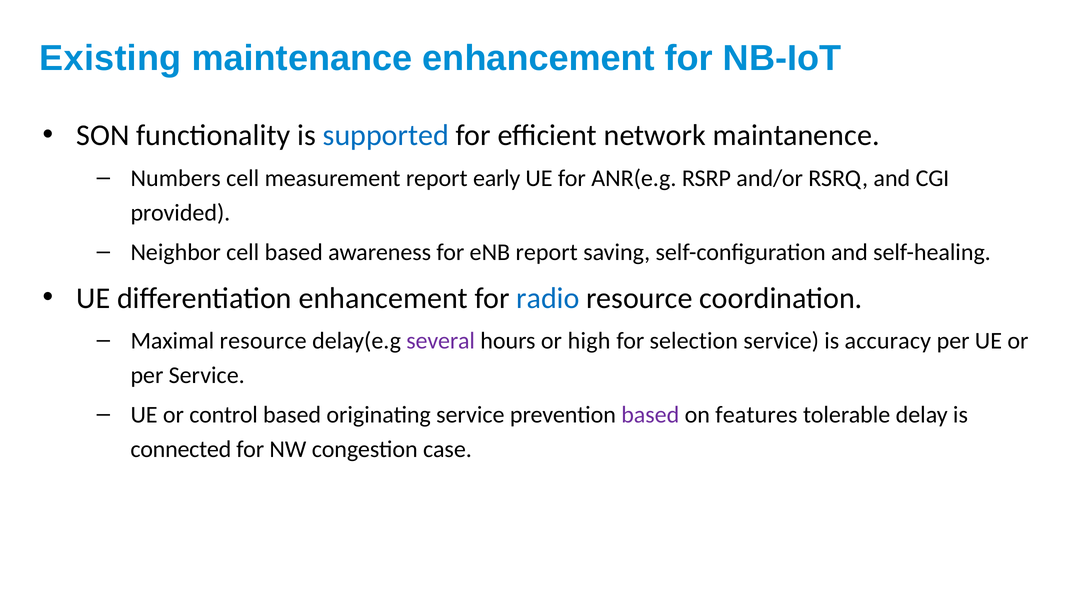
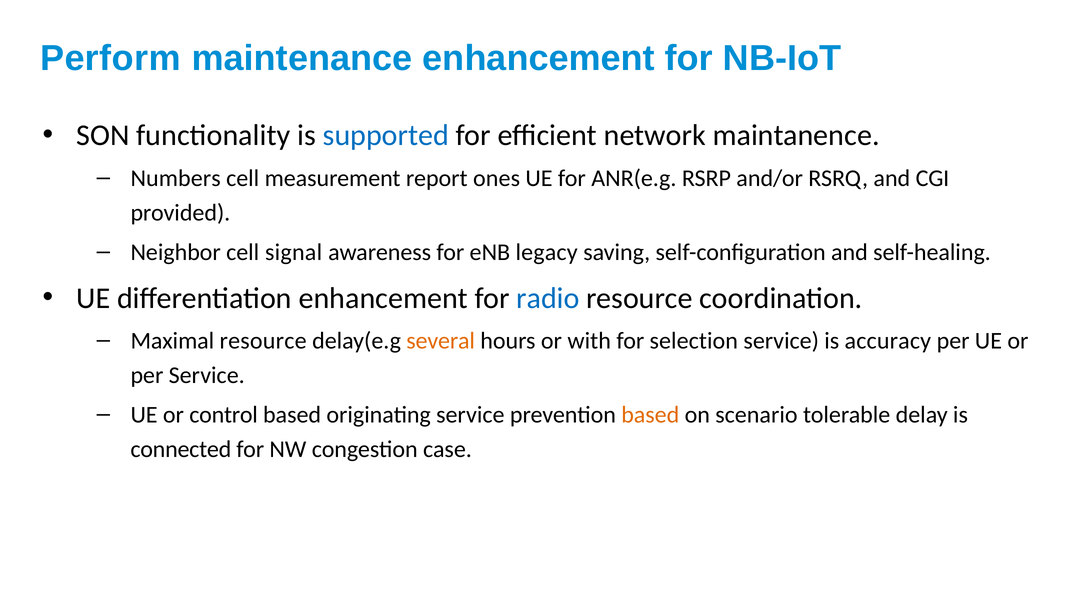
Existing: Existing -> Perform (110, 58)
early: early -> ones (497, 178)
cell based: based -> signal (294, 252)
eNB report: report -> legacy (547, 252)
several colour: purple -> orange (441, 341)
high: high -> with (589, 341)
based colour: purple -> orange (650, 415)
features: features -> scenario (756, 415)
